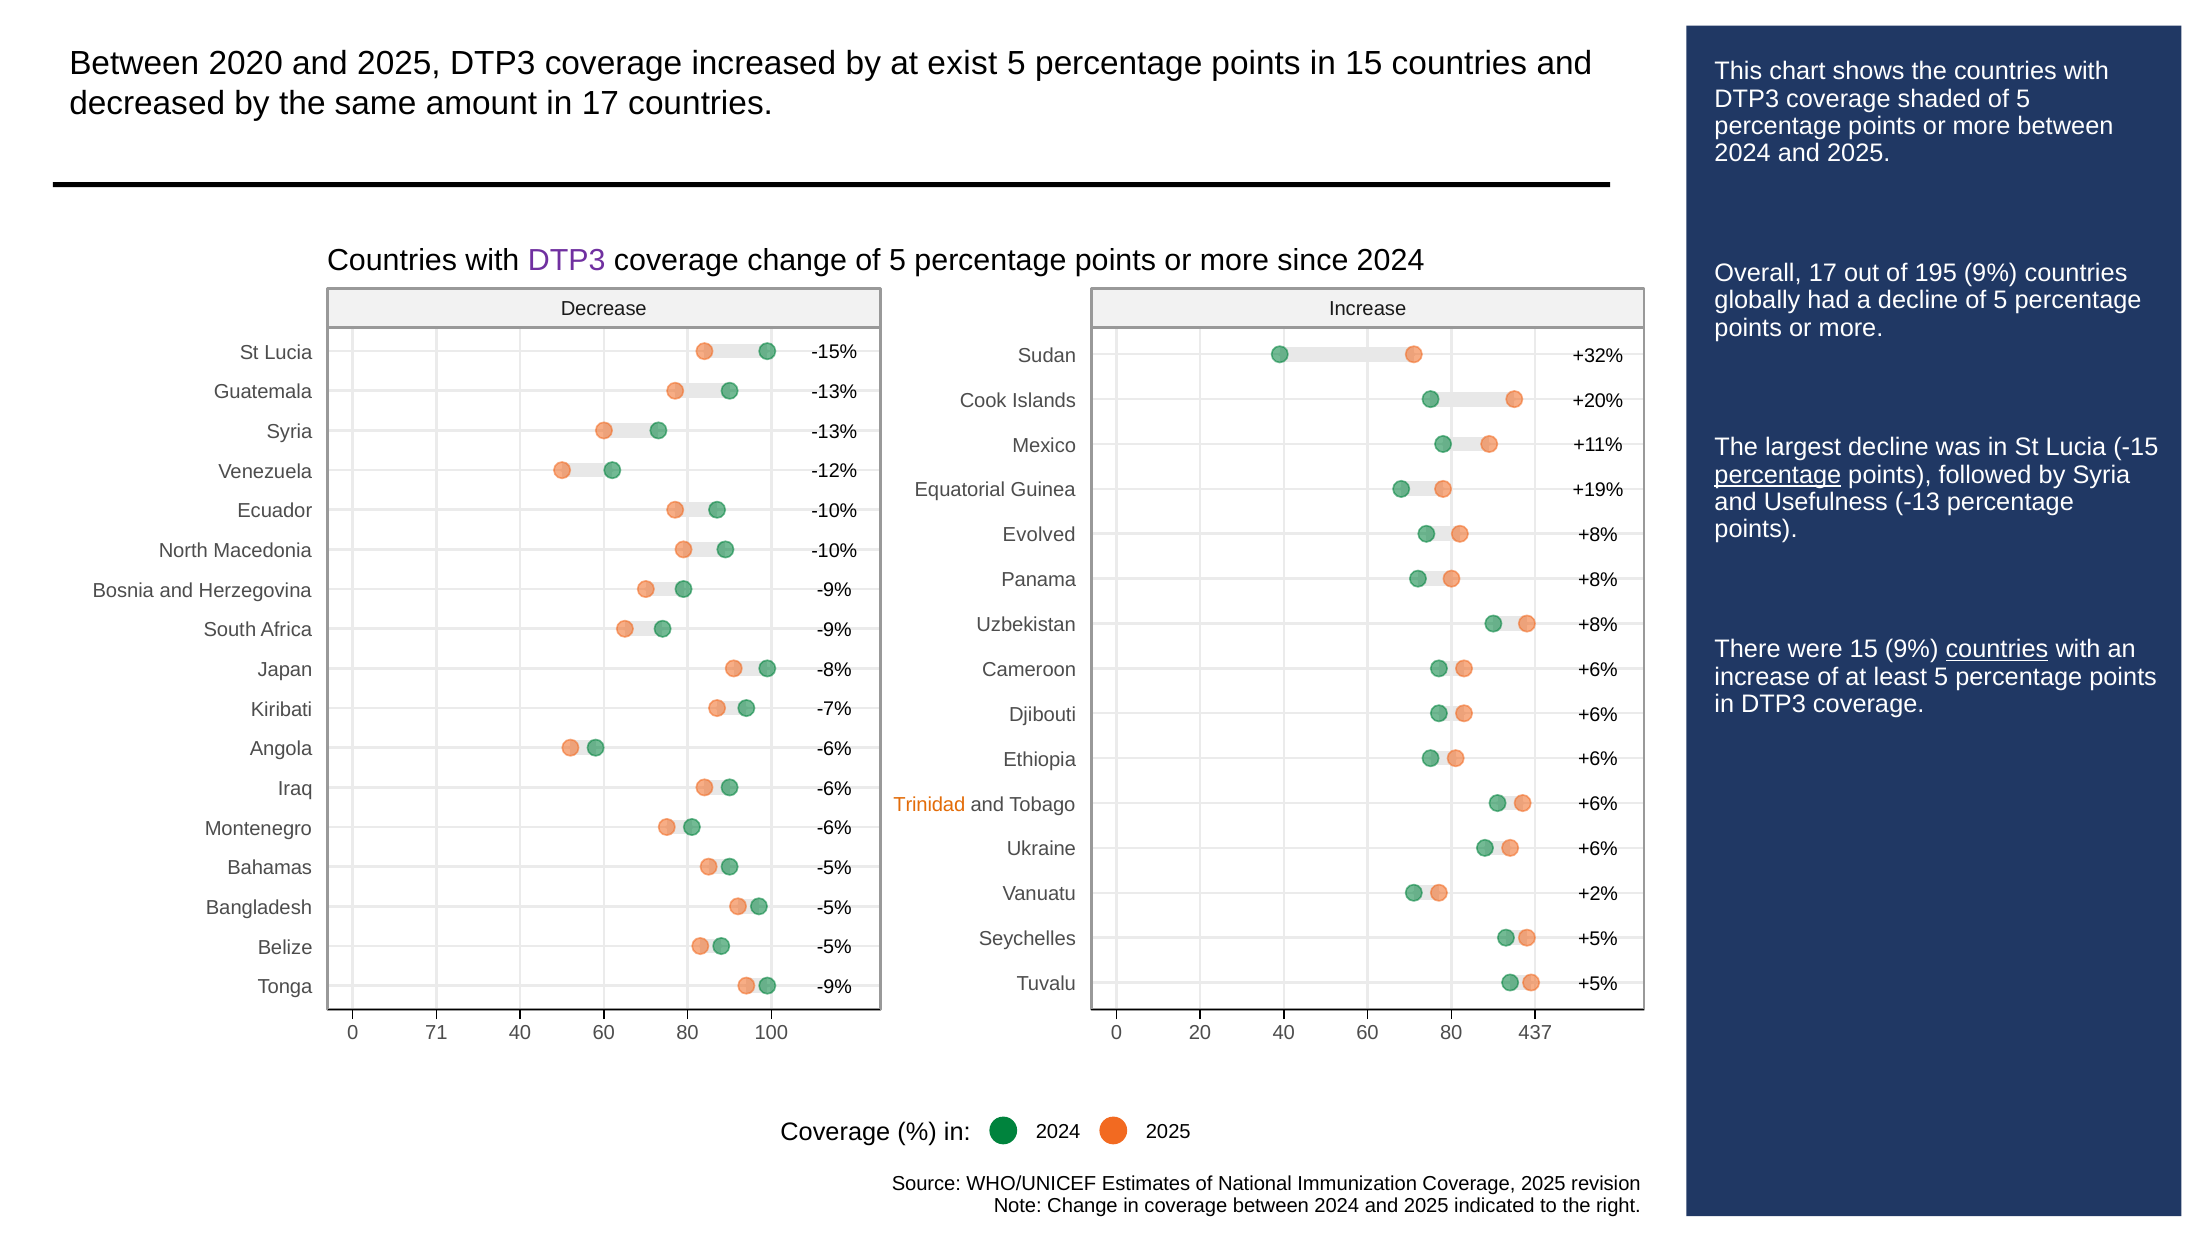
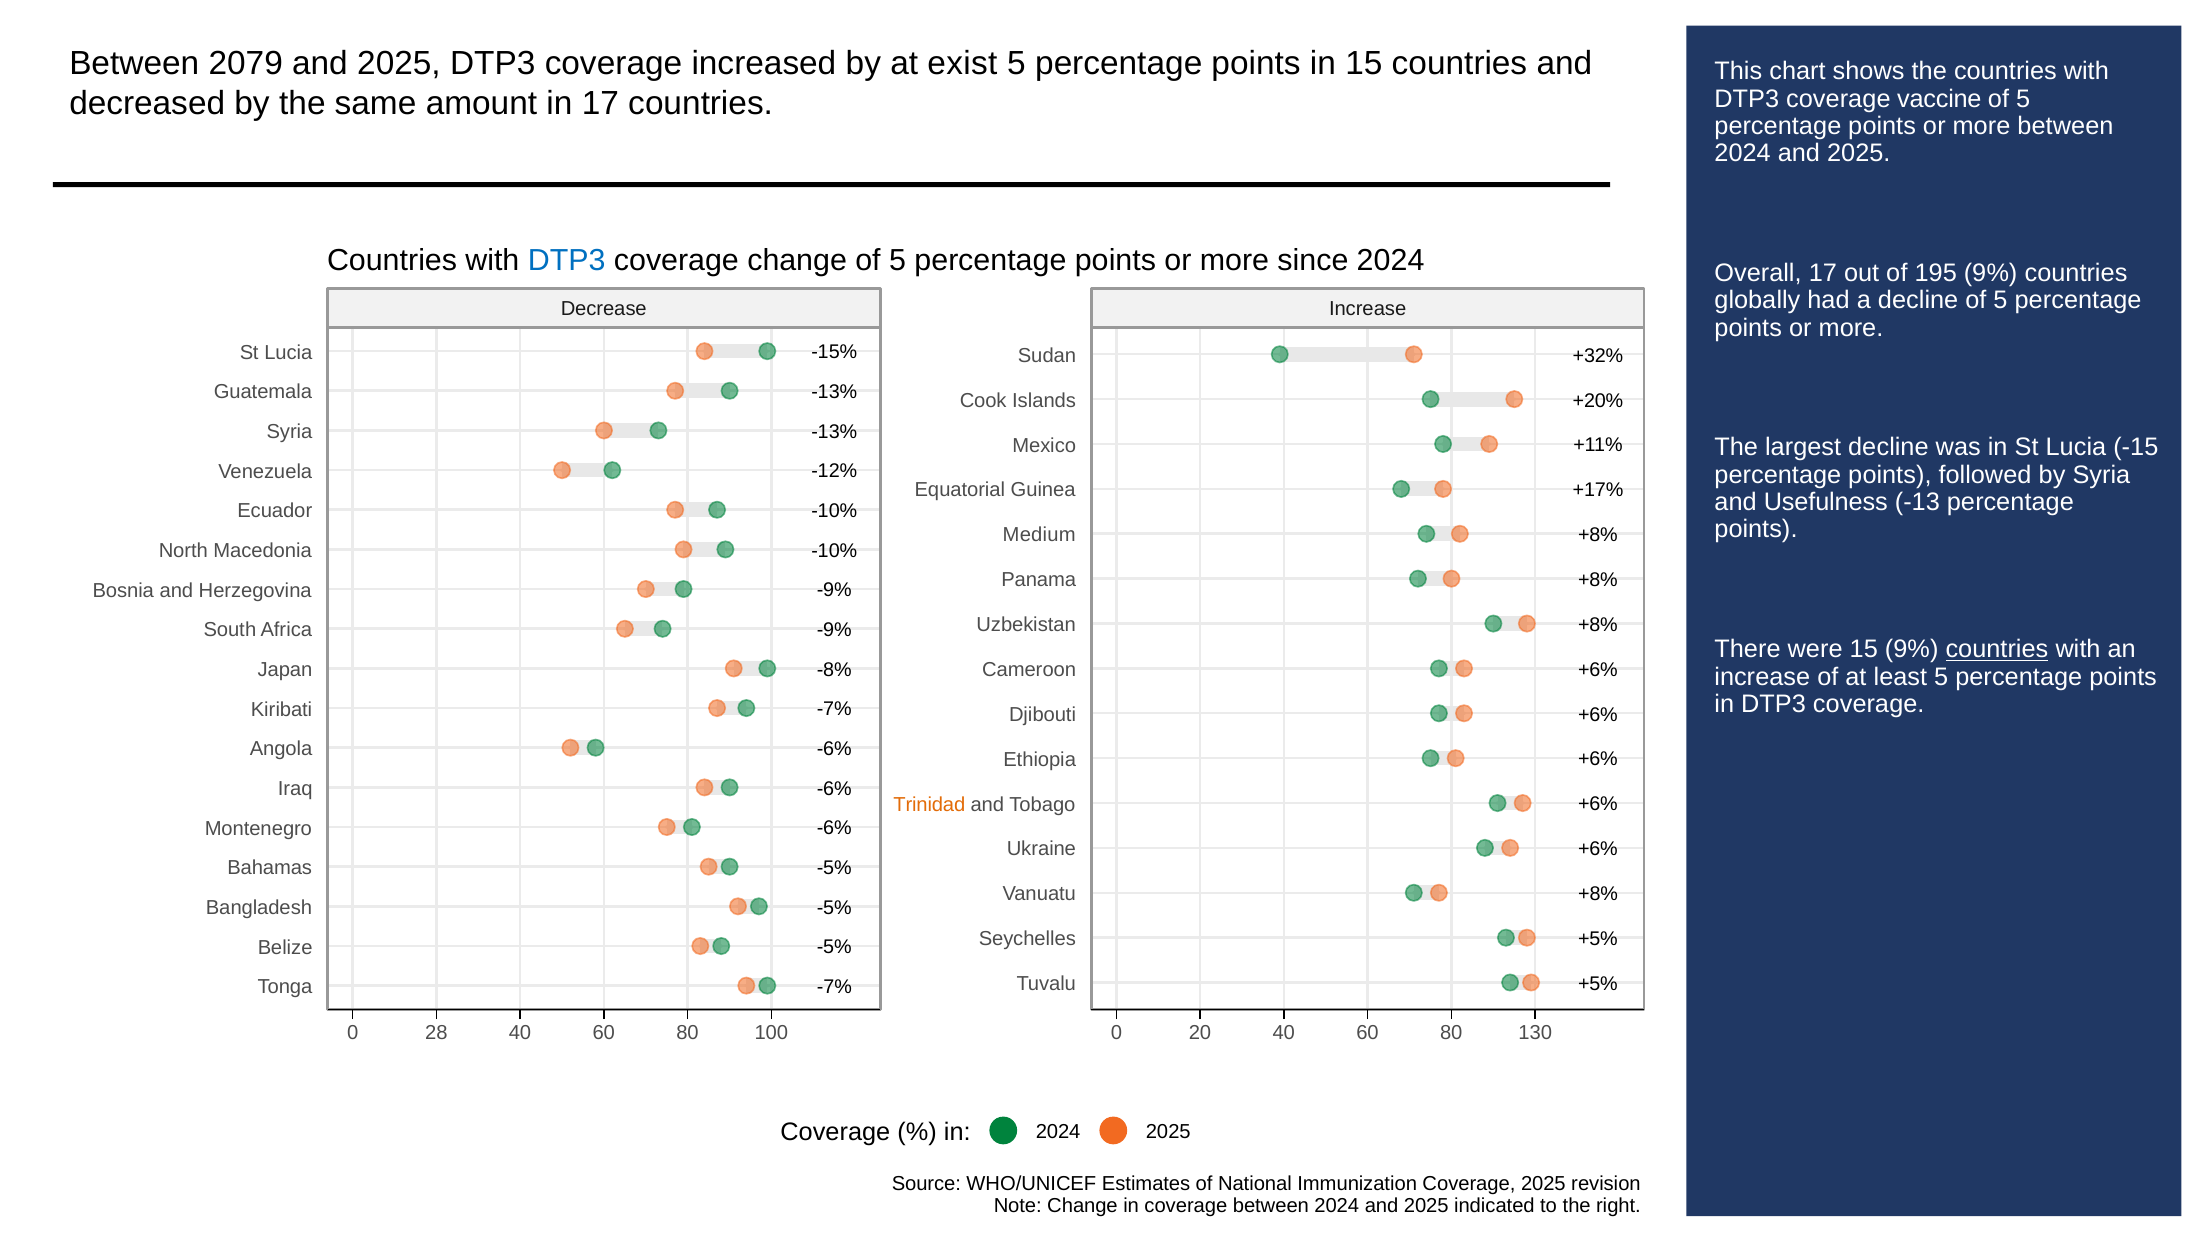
2020: 2020 -> 2079 (246, 64)
shaded: shaded -> vaccine (1939, 99)
DTP3 colour: purple -> blue (567, 261)
percentage underline: present -> none (1778, 475)
+19%: +19% -> +17% (1598, 490)
Evolved: Evolved -> Medium (1039, 535)
+2%: +2% -> +8% (1598, 895)
-9%: -9% -> -7% (834, 987)
71: 71 -> 28 (436, 1033)
437: 437 -> 130 (1535, 1033)
